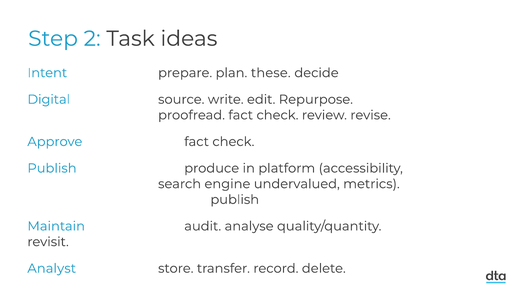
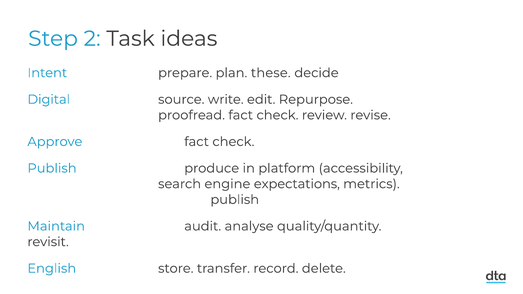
undervalued: undervalued -> expectations (297, 184)
Analyst: Analyst -> English (52, 269)
